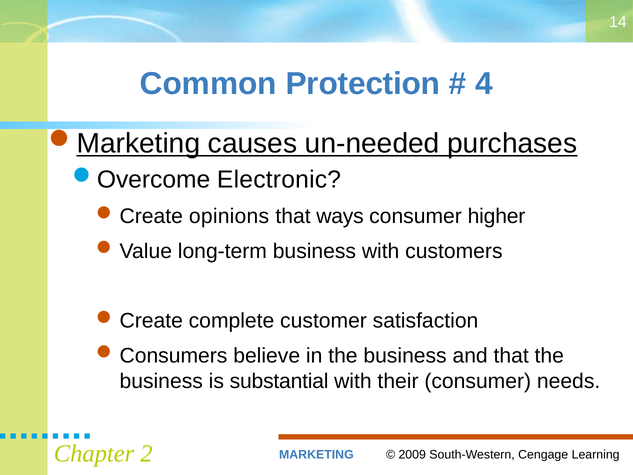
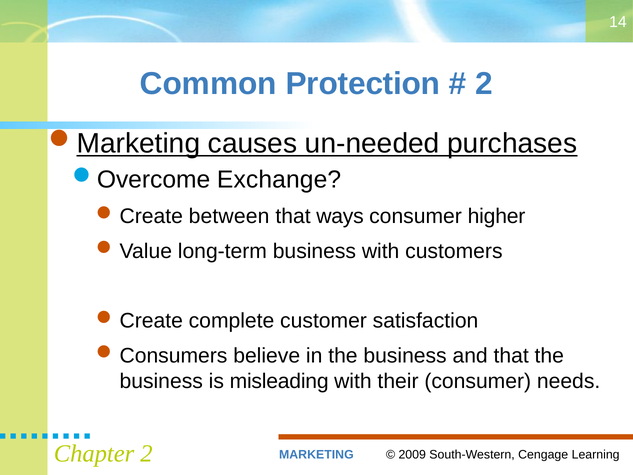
4: 4 -> 2 (484, 84)
Electronic: Electronic -> Exchange (279, 180)
opinions: opinions -> between (229, 216)
substantial: substantial -> misleading (279, 381)
